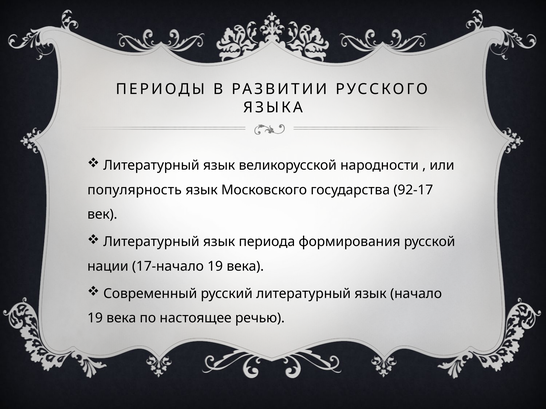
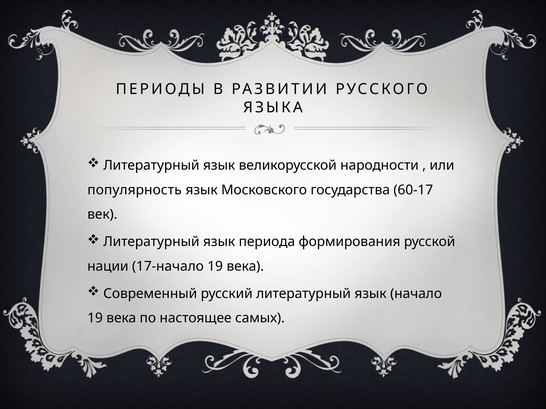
92-17: 92-17 -> 60-17 (413, 190)
речью: речью -> самых (260, 318)
